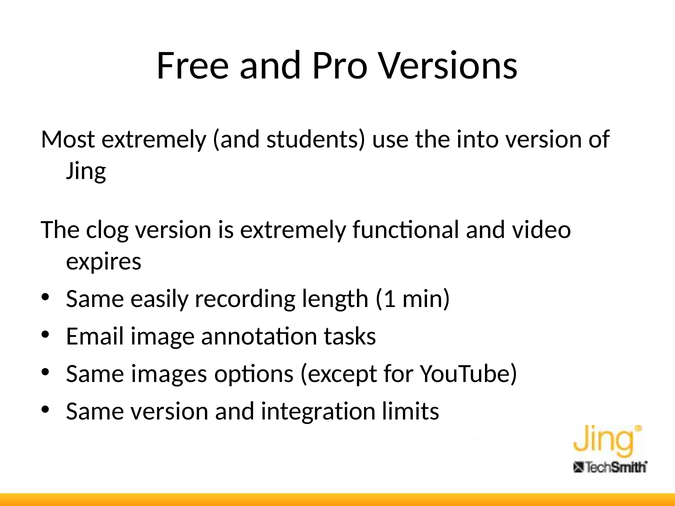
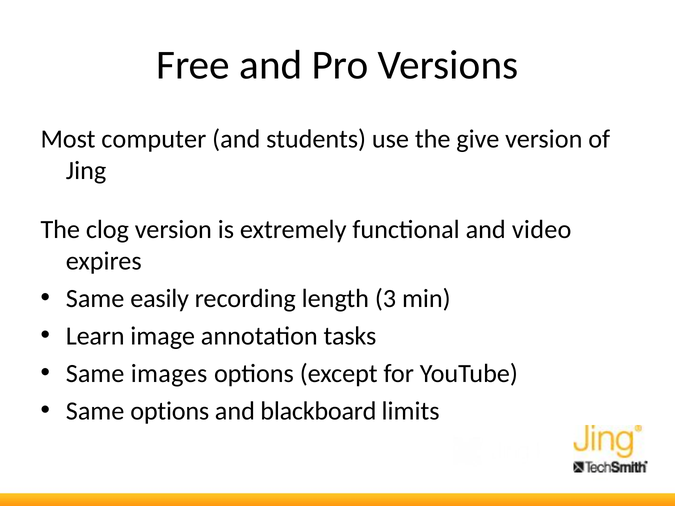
Most extremely: extremely -> computer (154, 139)
into: into -> give (478, 139)
1: 1 -> 3 (386, 299)
Email: Email -> Learn (95, 336)
Same version: version -> options (170, 411)
integration: integration -> blackboard (318, 411)
